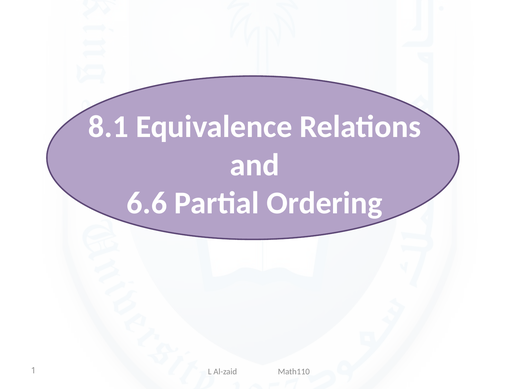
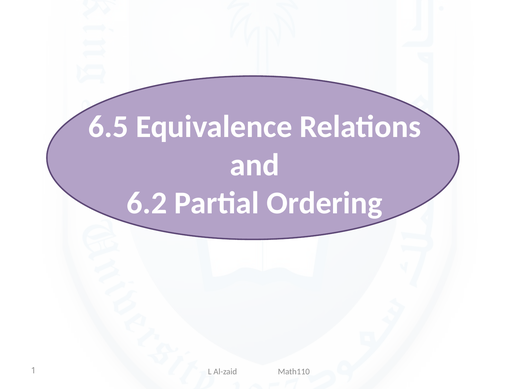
8.1: 8.1 -> 6.5 (108, 127)
6.6: 6.6 -> 6.2 (147, 203)
